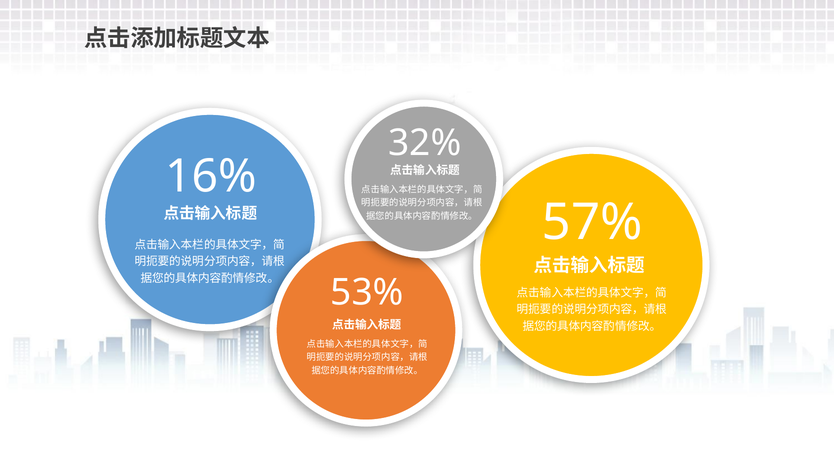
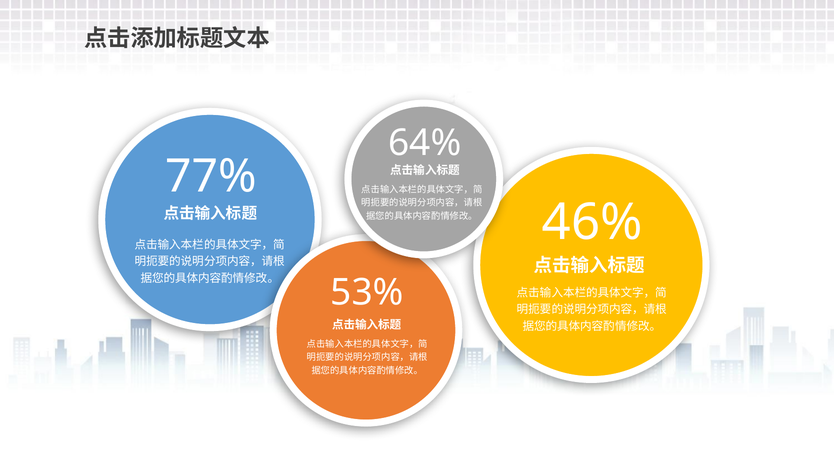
32%: 32% -> 64% (425, 143)
16%: 16% -> 77% (211, 177)
57%: 57% -> 46% (592, 223)
